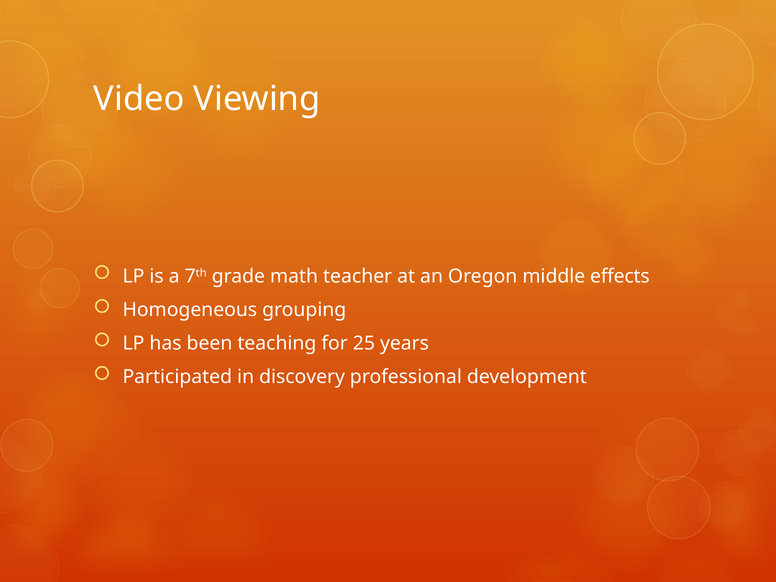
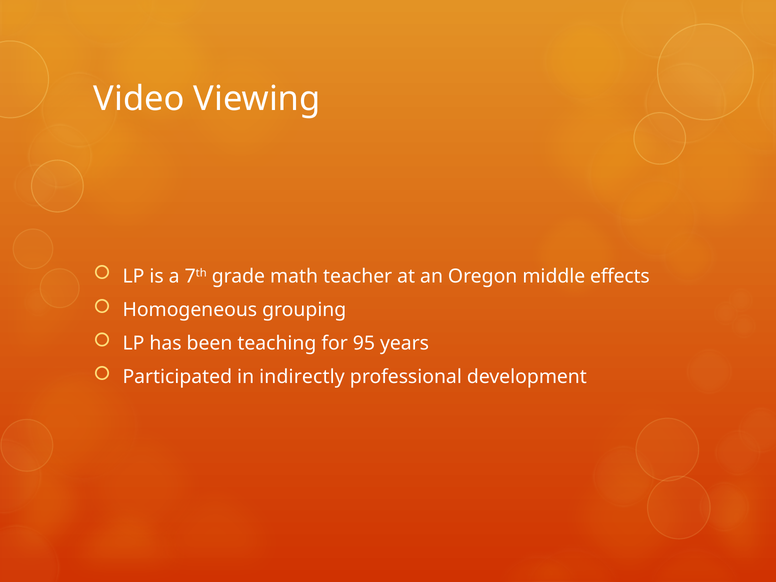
25: 25 -> 95 (364, 343)
discovery: discovery -> indirectly (302, 377)
